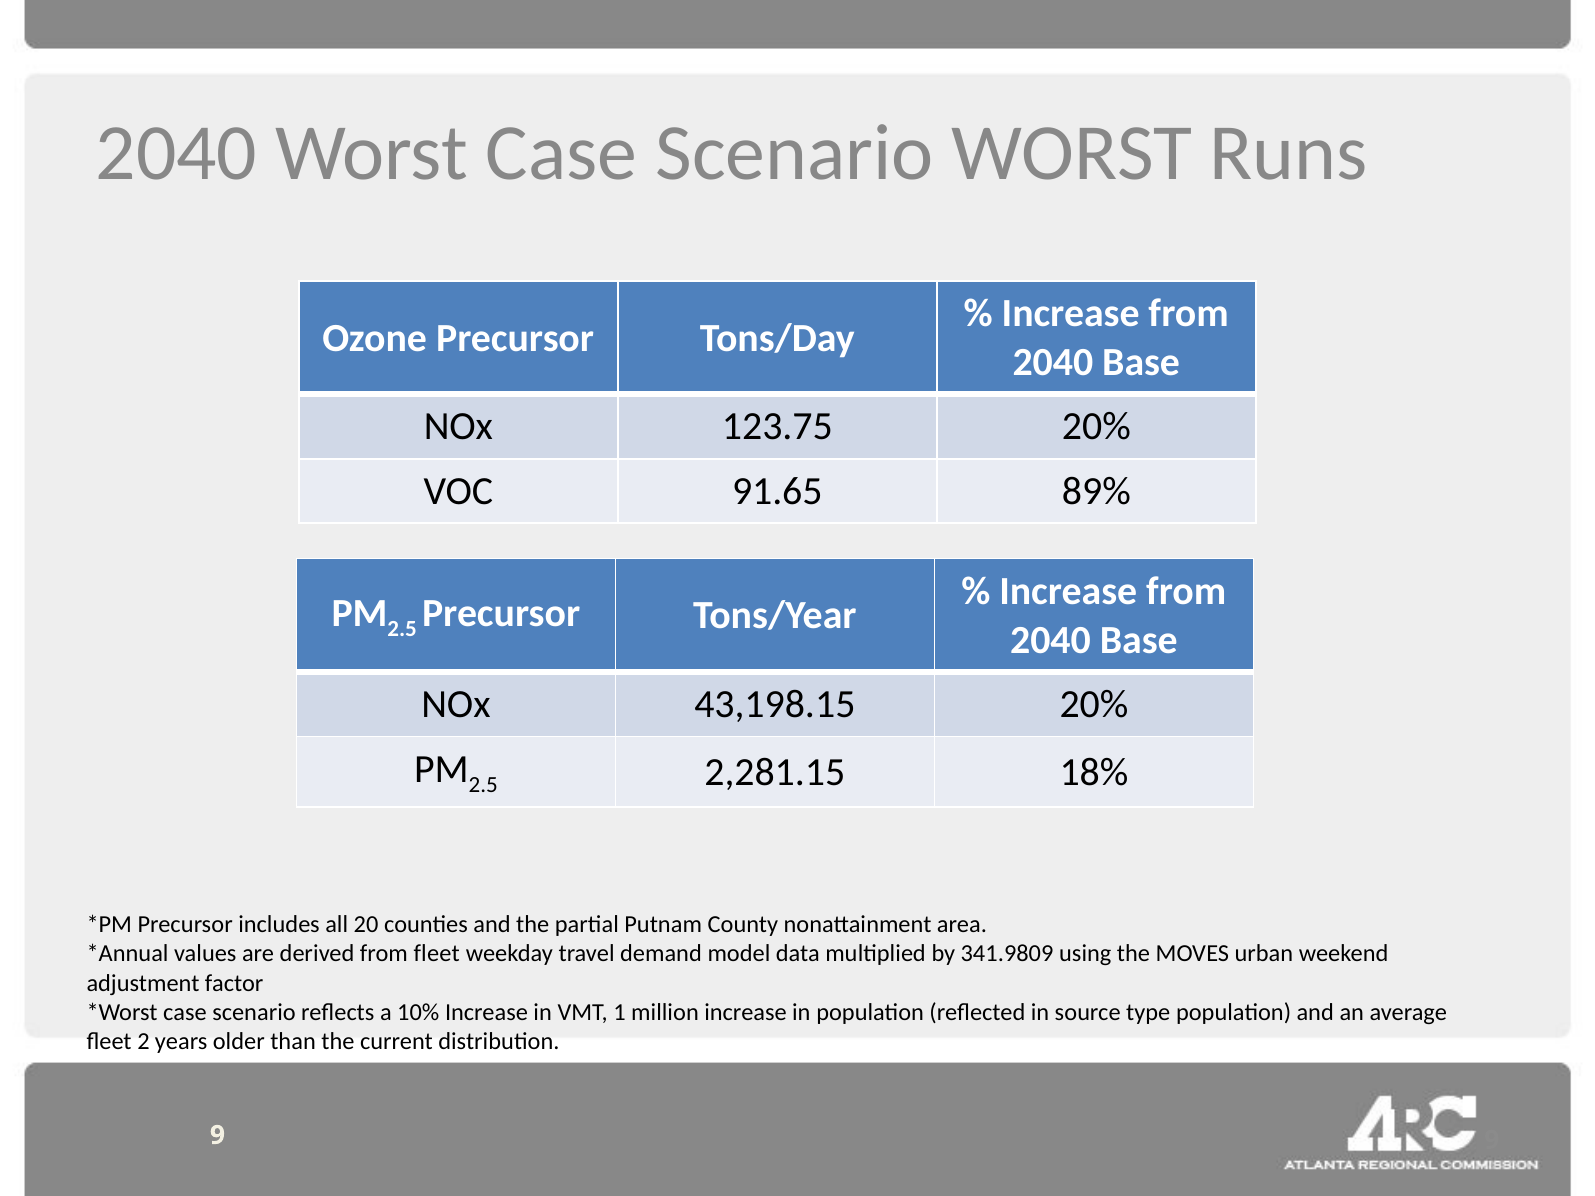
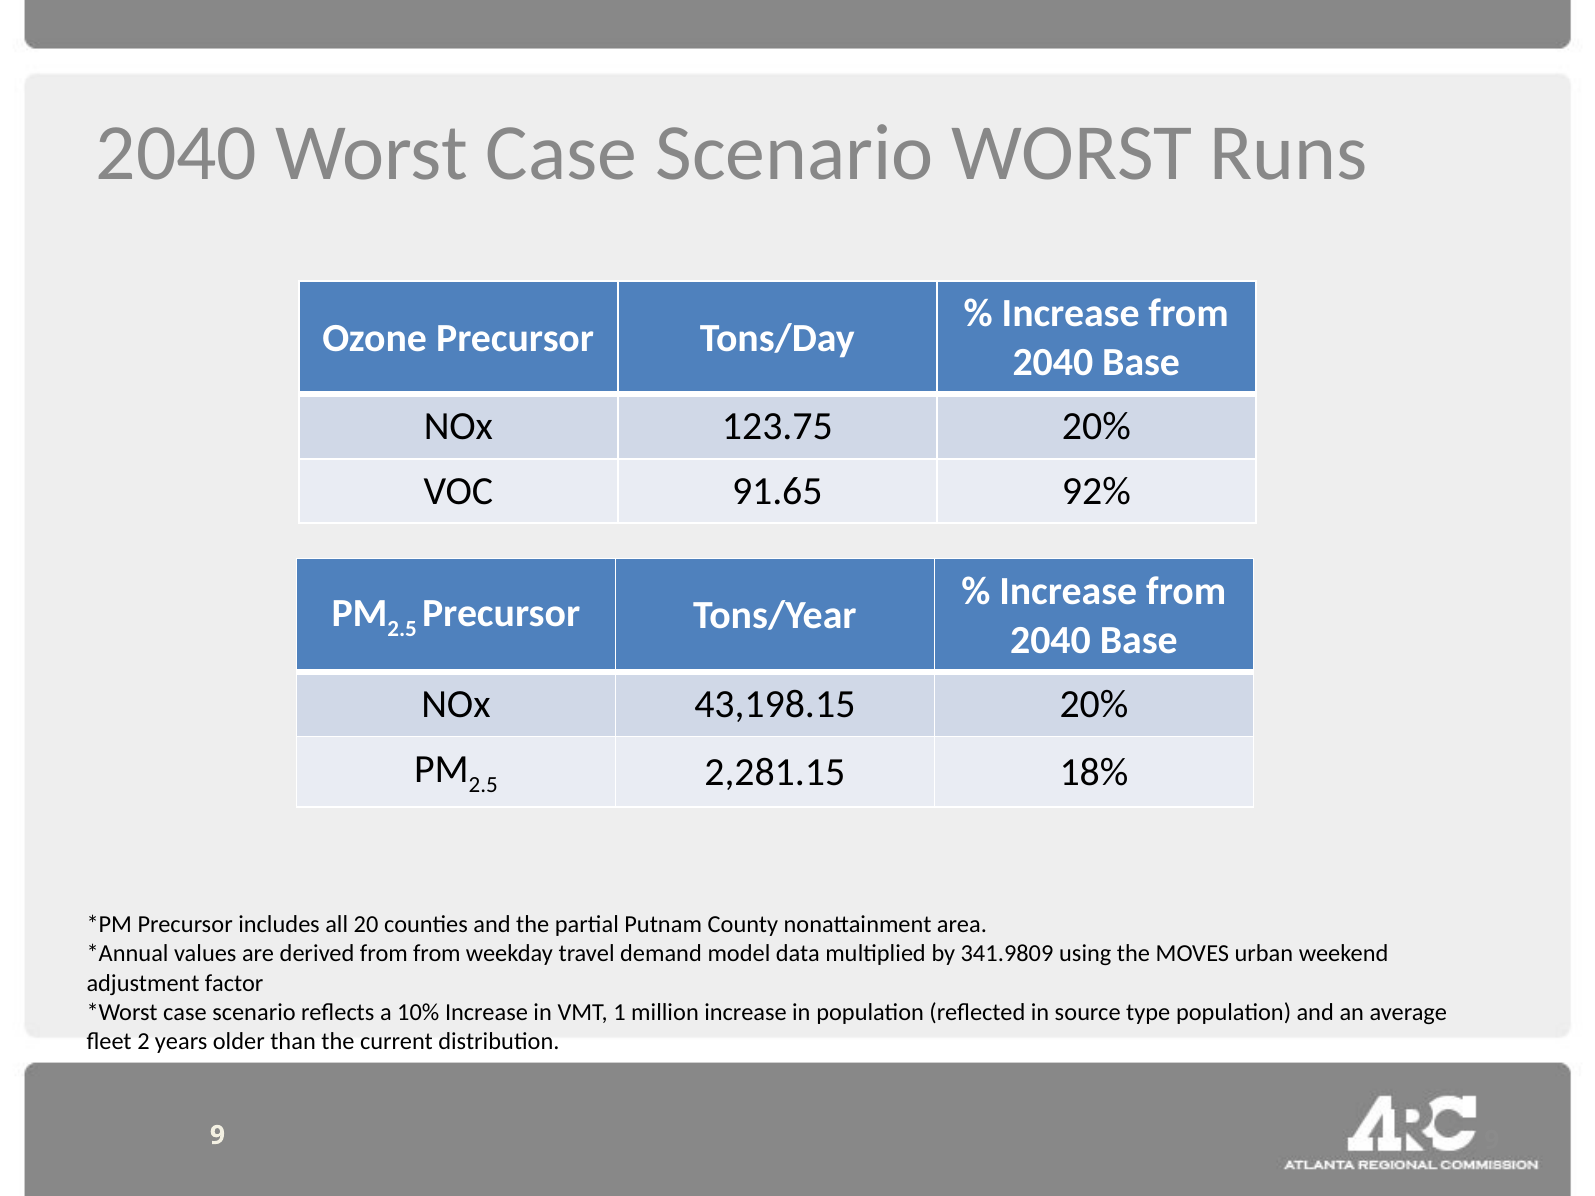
89%: 89% -> 92% (1096, 492)
from fleet: fleet -> from (437, 954)
